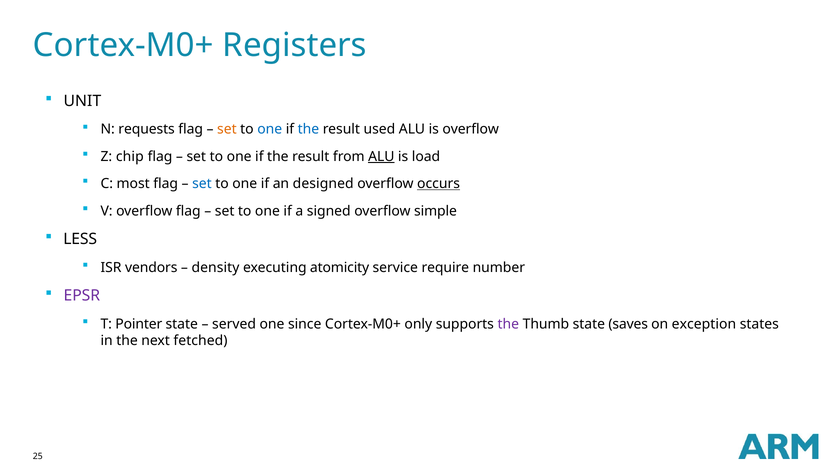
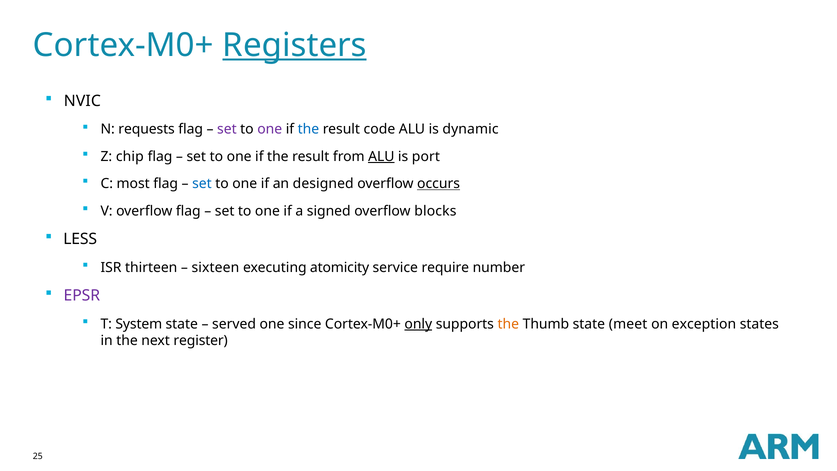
Registers underline: none -> present (295, 45)
UNIT: UNIT -> NVIC (82, 101)
set colour: orange -> purple (227, 129)
one colour: blue -> purple (270, 129)
used: used -> code (379, 129)
is overflow: overflow -> dynamic (471, 129)
load: load -> port (426, 157)
simple: simple -> blocks (435, 211)
vendors: vendors -> thirteen (151, 267)
density: density -> sixteen (215, 267)
Pointer: Pointer -> System (139, 324)
only underline: none -> present (418, 324)
the colour: purple -> orange (508, 324)
saves: saves -> meet (628, 324)
fetched: fetched -> register (201, 341)
